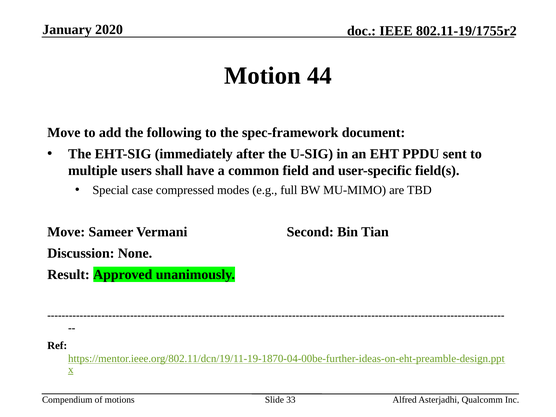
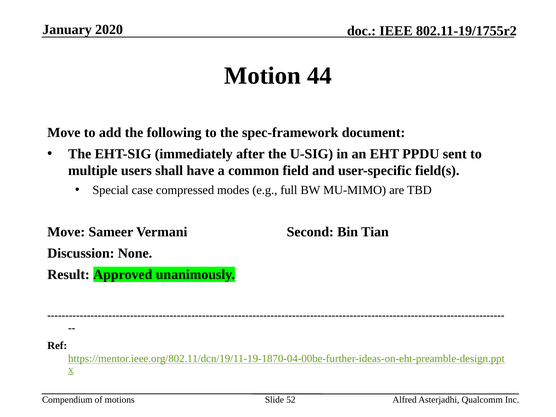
33: 33 -> 52 (291, 400)
